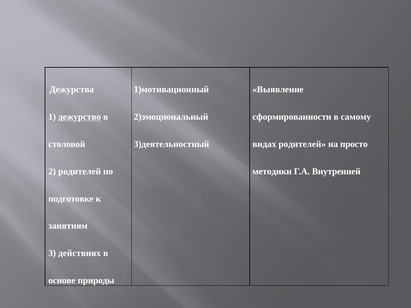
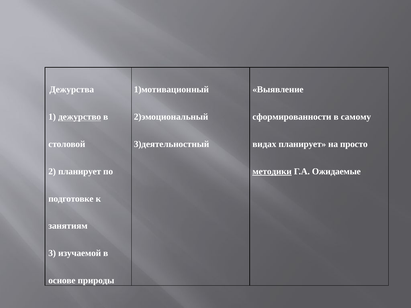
видах родителей: родителей -> планирует (302, 144)
2 родителей: родителей -> планирует (80, 172)
методики underline: none -> present (272, 172)
Внутренней: Внутренней -> Ожидаемые (336, 172)
действиях: действиях -> изучаемой (80, 253)
